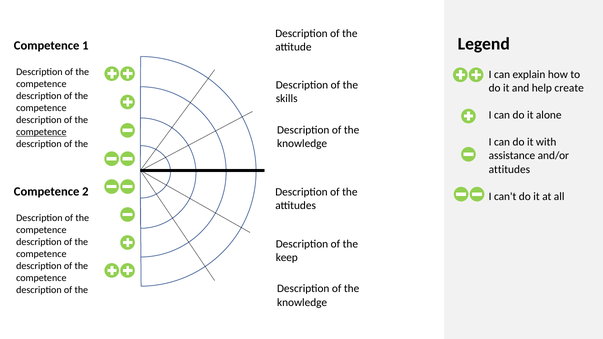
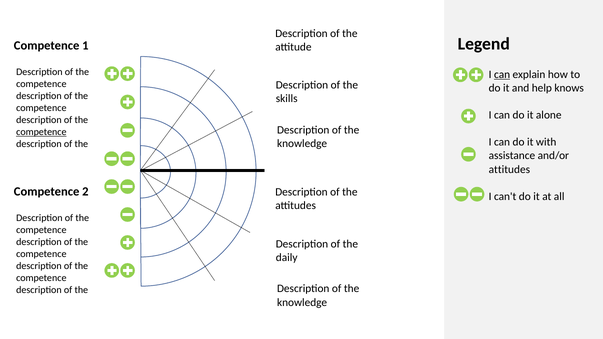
can underline: none -> present (502, 74)
create: create -> knows (569, 88)
keep: keep -> daily (287, 258)
